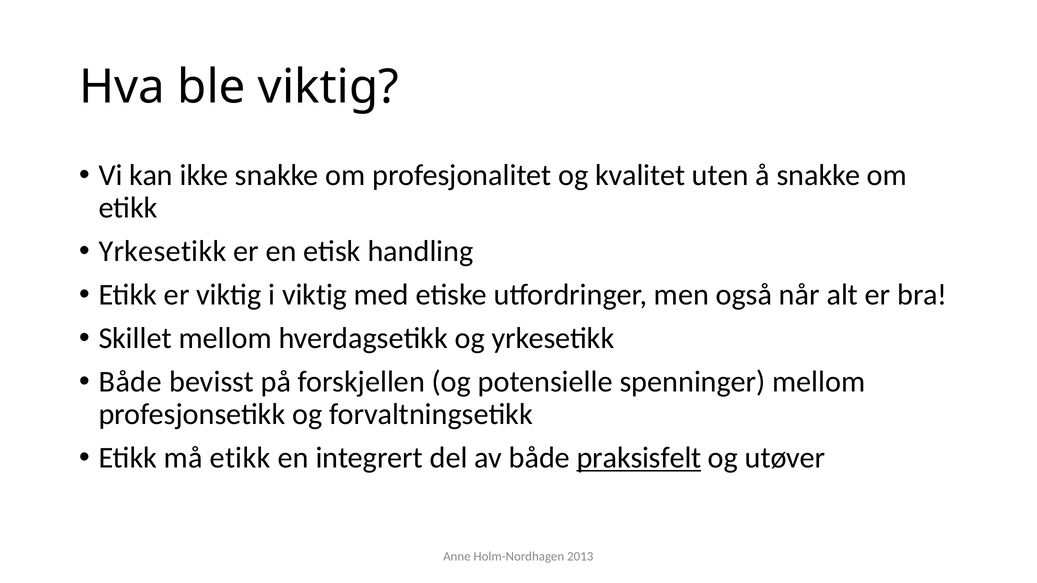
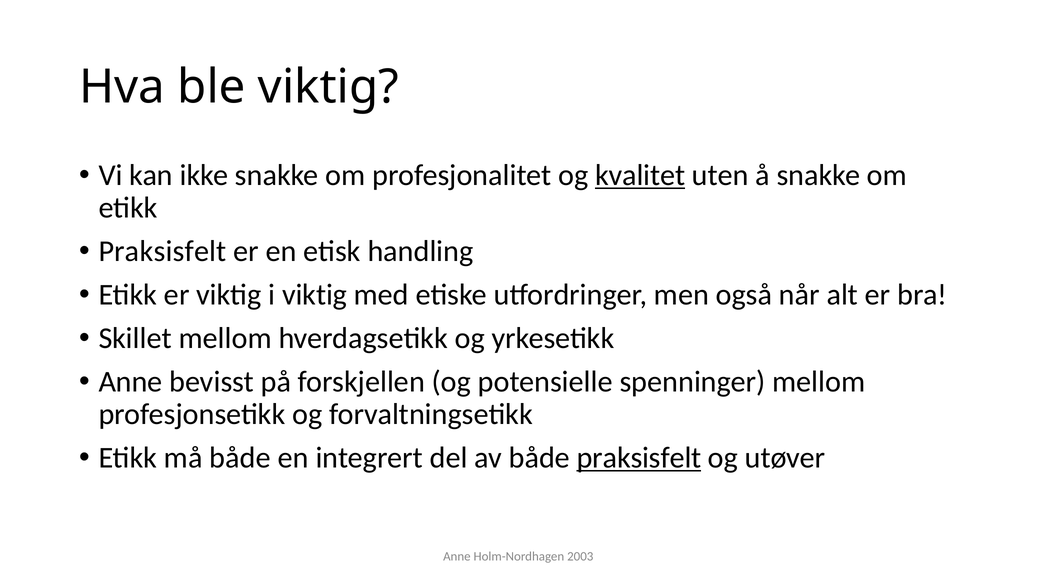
kvalitet underline: none -> present (640, 175)
Yrkesetikk: Yrkesetikk -> Praksisfelt (163, 251)
Både: Både -> Anne (130, 382)
må etikk: etikk -> både (240, 458)
2013: 2013 -> 2003 (580, 557)
